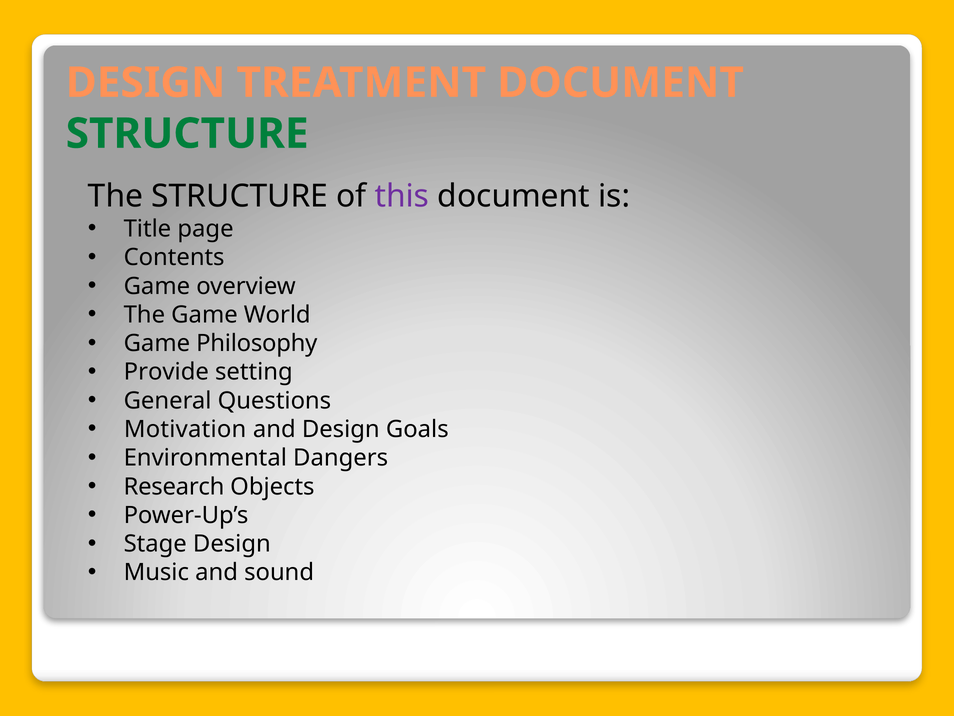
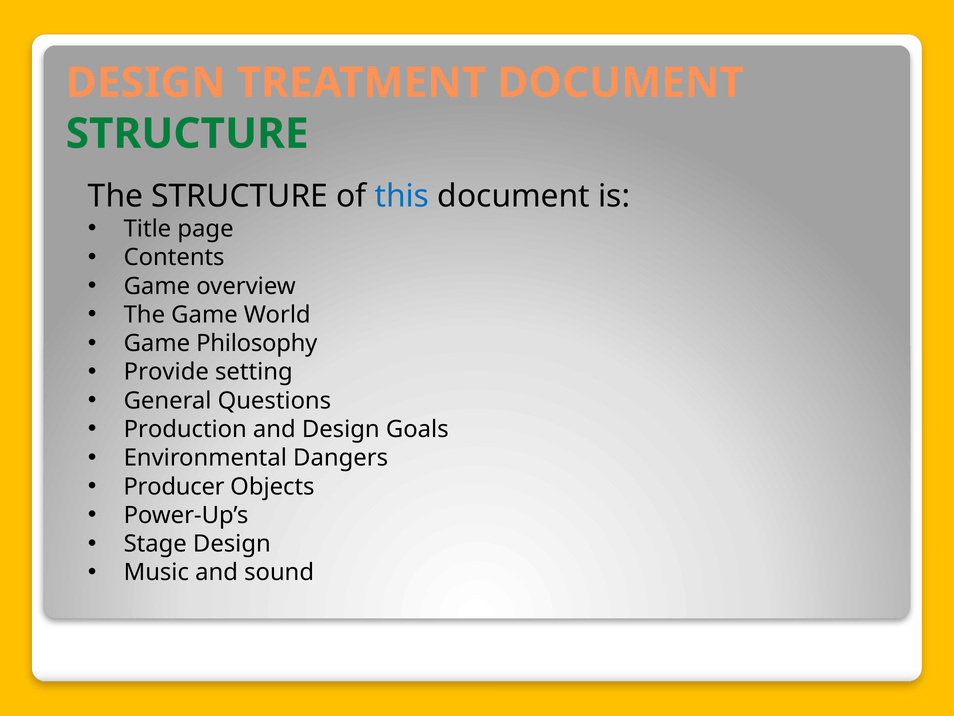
this colour: purple -> blue (402, 196)
Motivation: Motivation -> Production (185, 429)
Research: Research -> Producer (174, 486)
